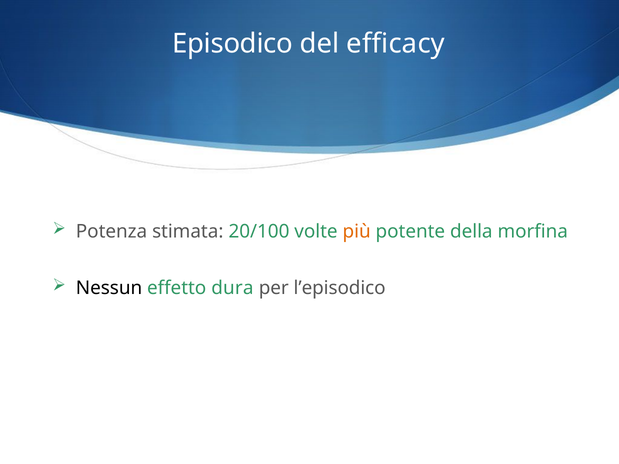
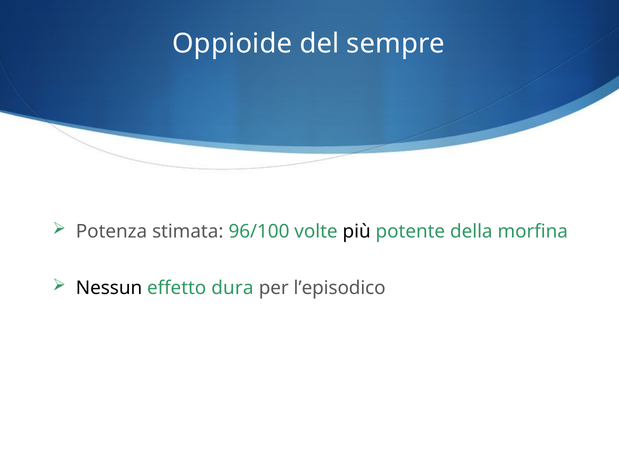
Episodico: Episodico -> Oppioide (232, 44)
efficacy: efficacy -> sempre (396, 44)
20/100: 20/100 -> 96/100 (259, 231)
più colour: orange -> black (357, 231)
